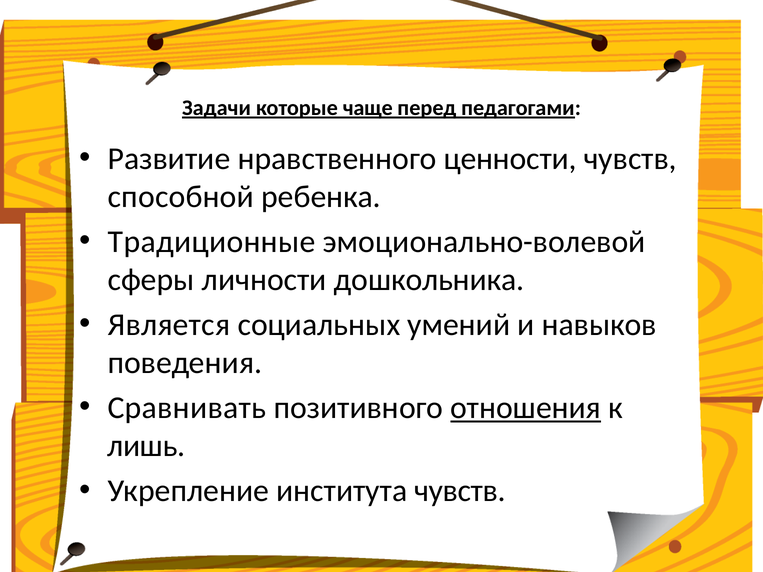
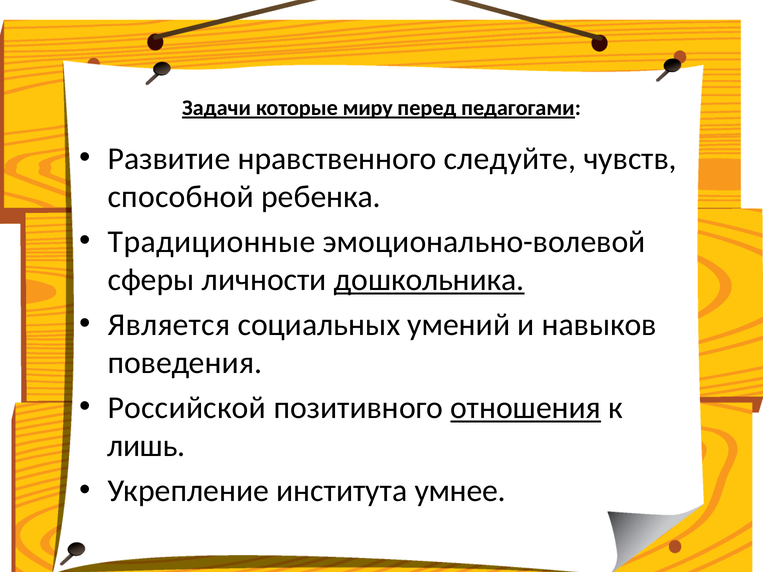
чаще: чаще -> миру (368, 108)
ценности: ценности -> следуйте (510, 159)
дошкольника underline: none -> present (429, 280)
Сравнивать: Сравнивать -> Российской (187, 408)
института чувств: чувств -> умнее (460, 491)
